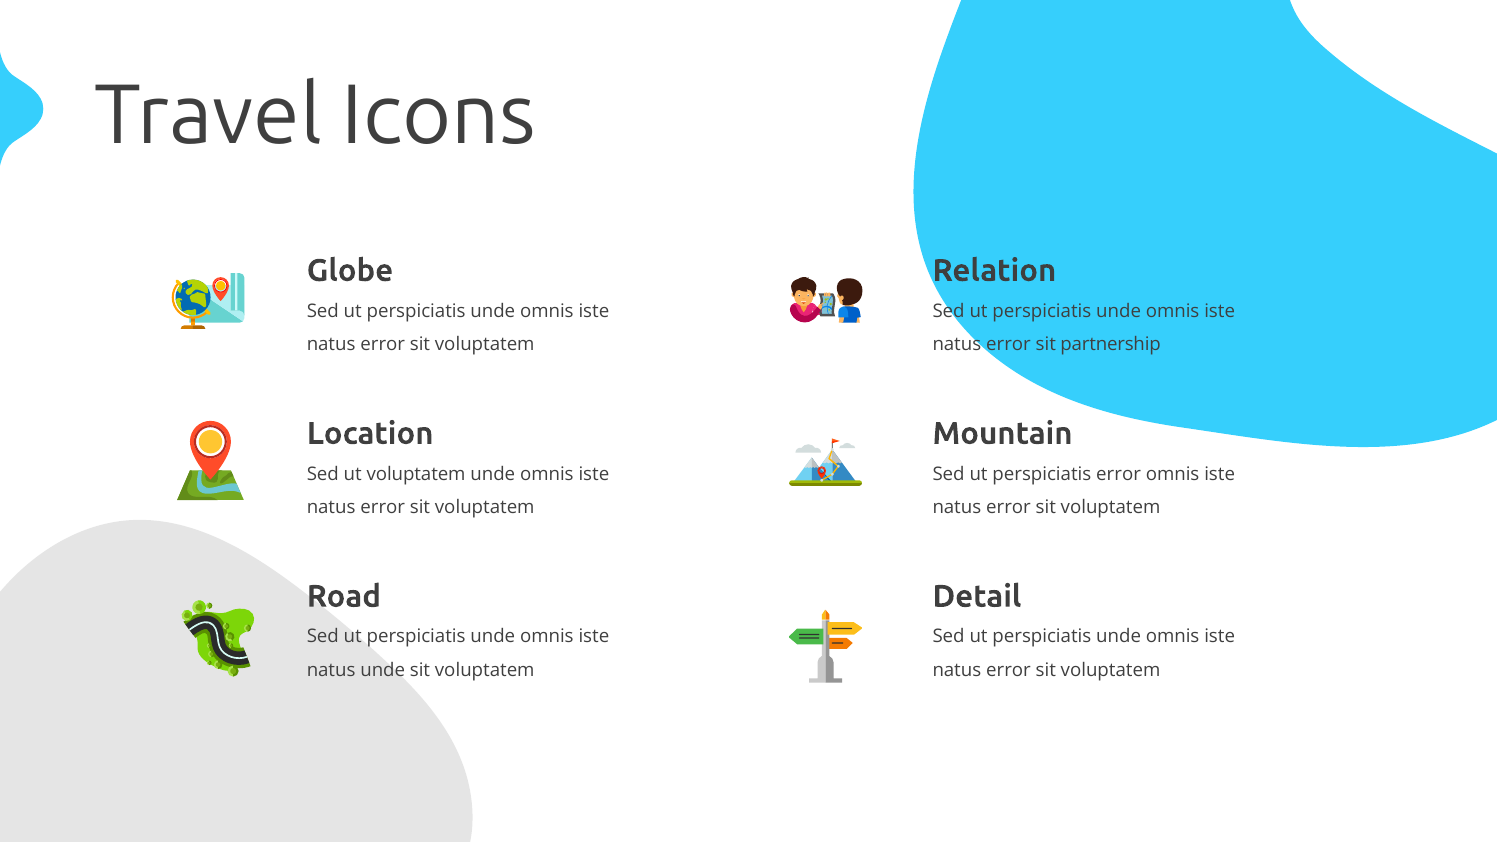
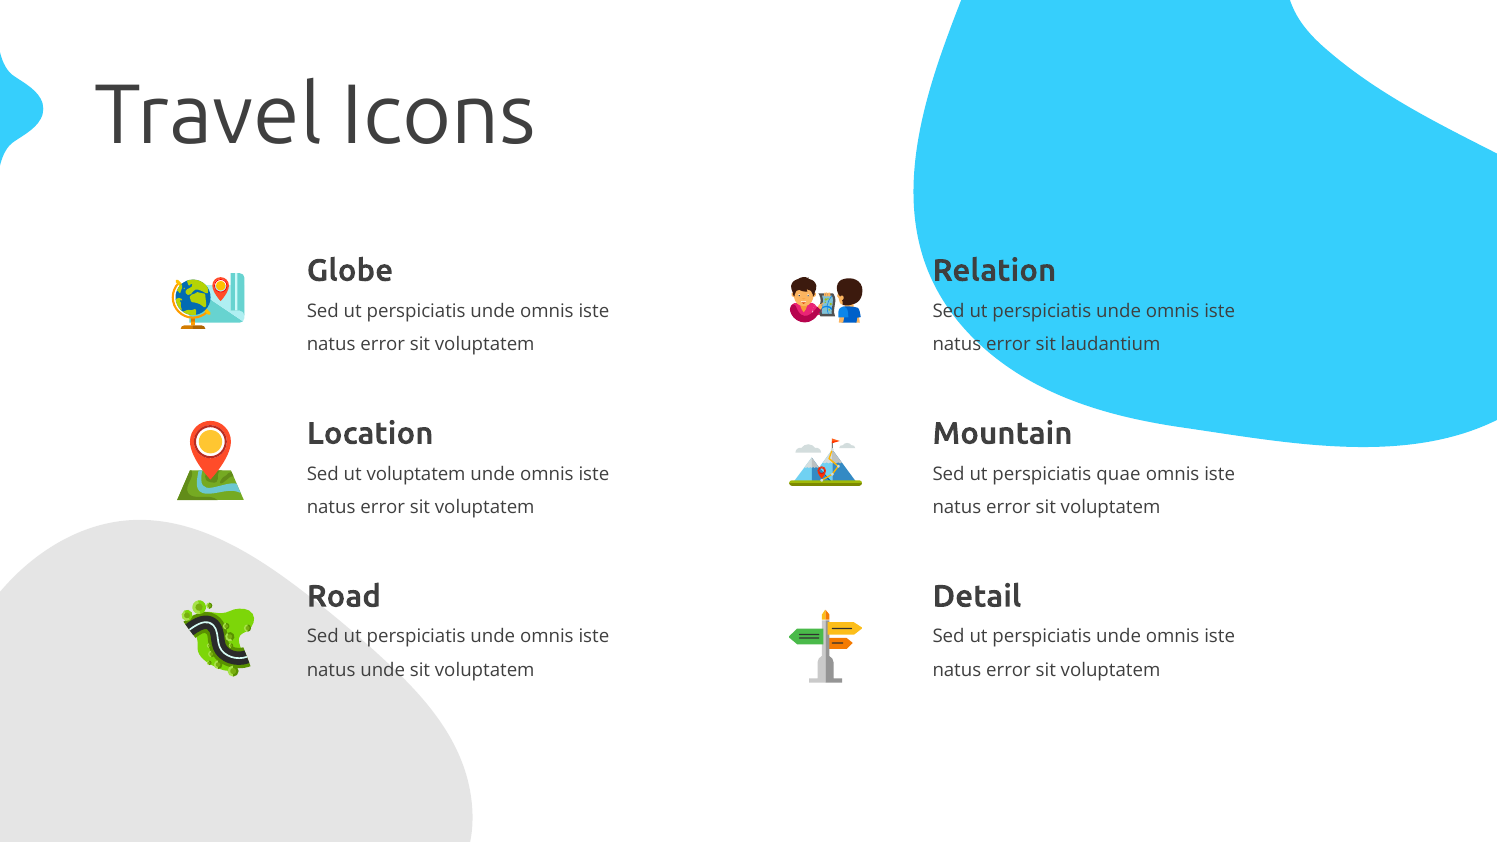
partnership: partnership -> laudantium (1110, 345)
perspiciatis error: error -> quae (1118, 474)
